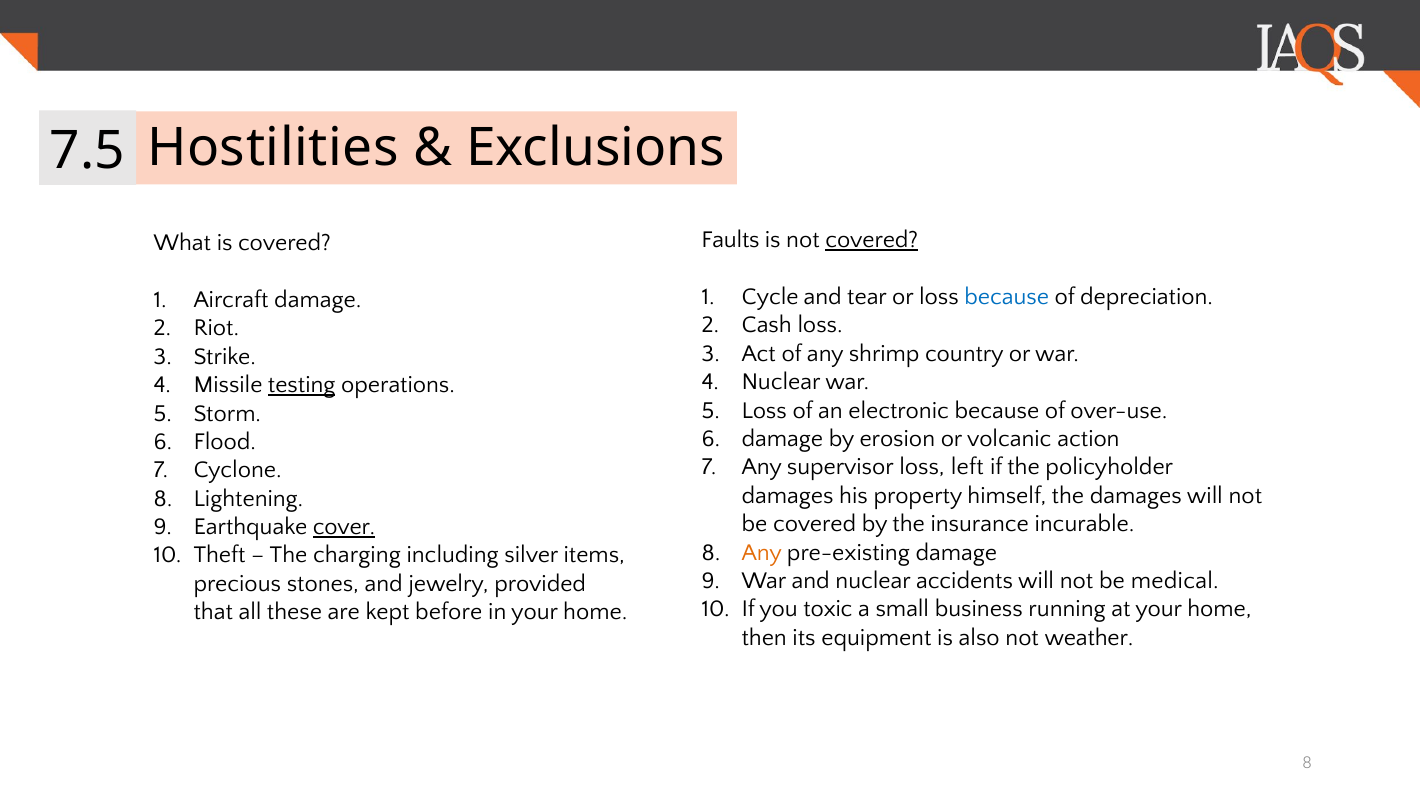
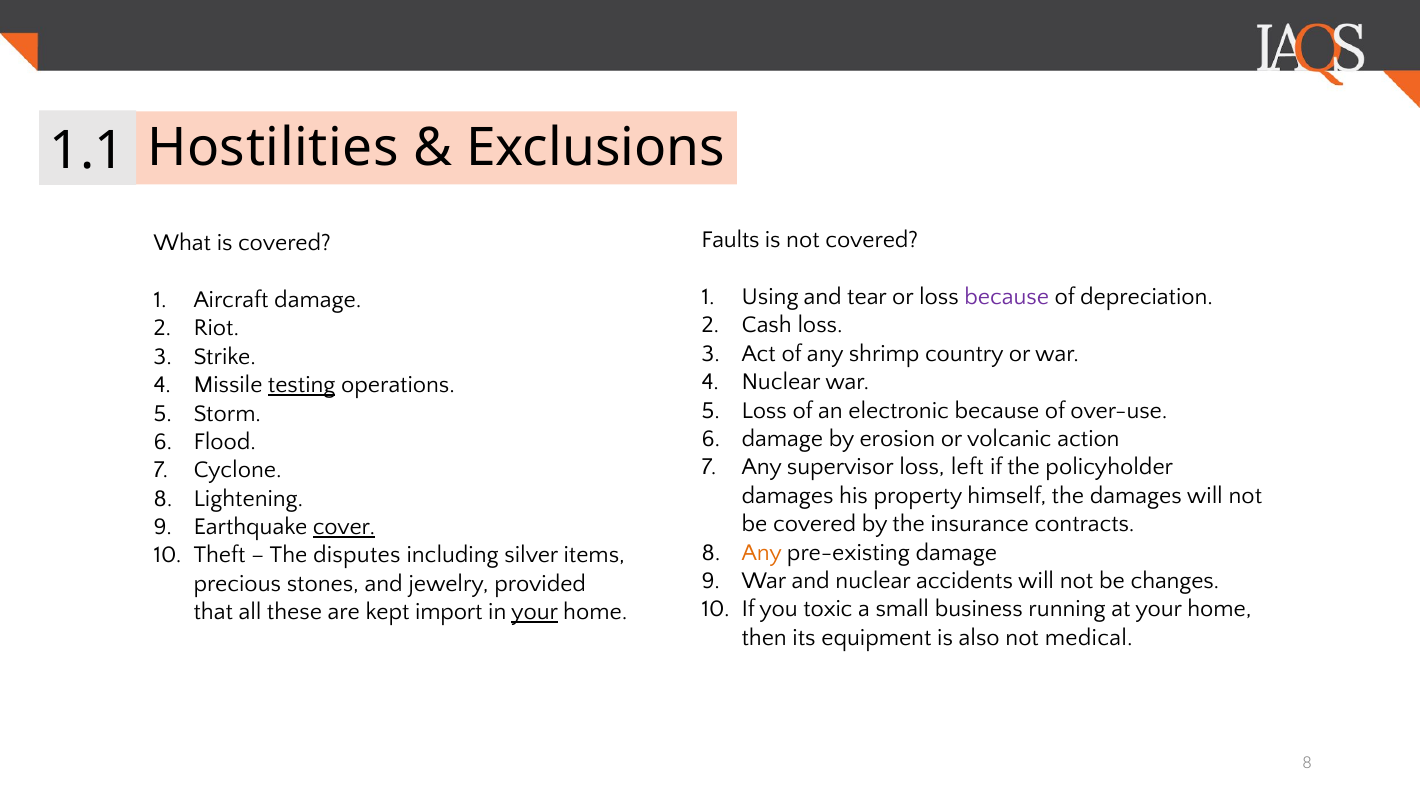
7.5: 7.5 -> 1.1 (87, 151)
covered underline: present -> none (872, 240)
Cycle: Cycle -> Using (770, 297)
because colour: blue -> purple (1007, 297)
incurable: incurable -> contracts (1085, 524)
charging: charging -> disputes (357, 555)
medical: medical -> changes (1175, 580)
before: before -> import (449, 612)
your underline: none -> present (535, 612)
weather: weather -> medical (1089, 637)
